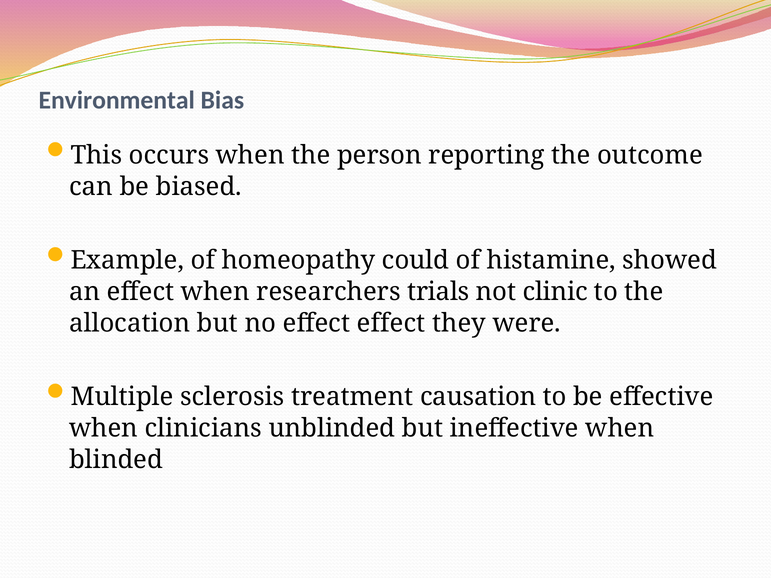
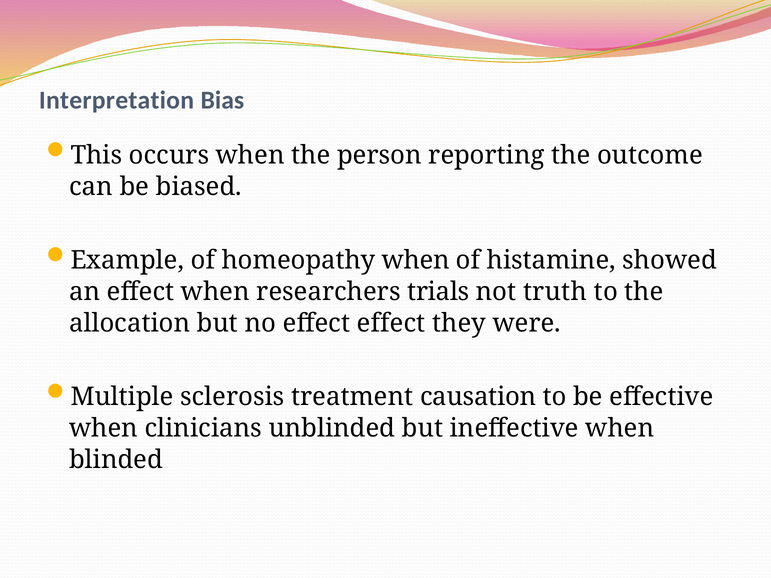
Environmental: Environmental -> Interpretation (117, 100)
homeopathy could: could -> when (416, 260)
clinic: clinic -> truth (555, 292)
